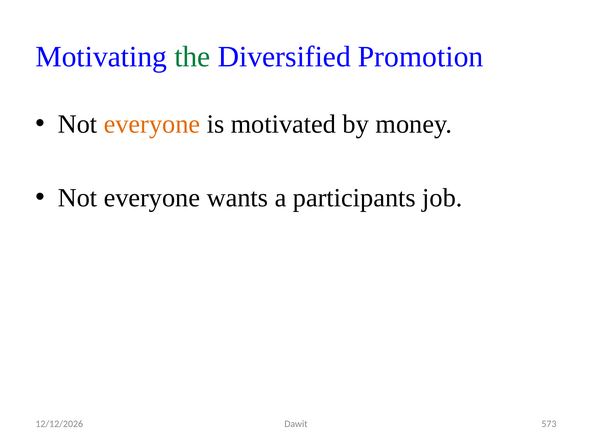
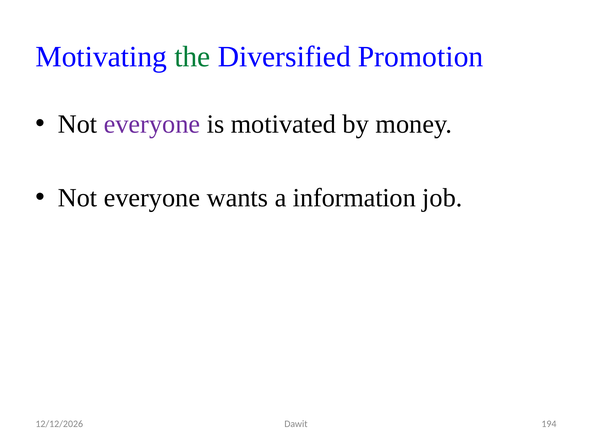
everyone colour: orange -> purple (152, 124)
participants: participants -> information (354, 198)
573: 573 -> 194 (549, 424)
